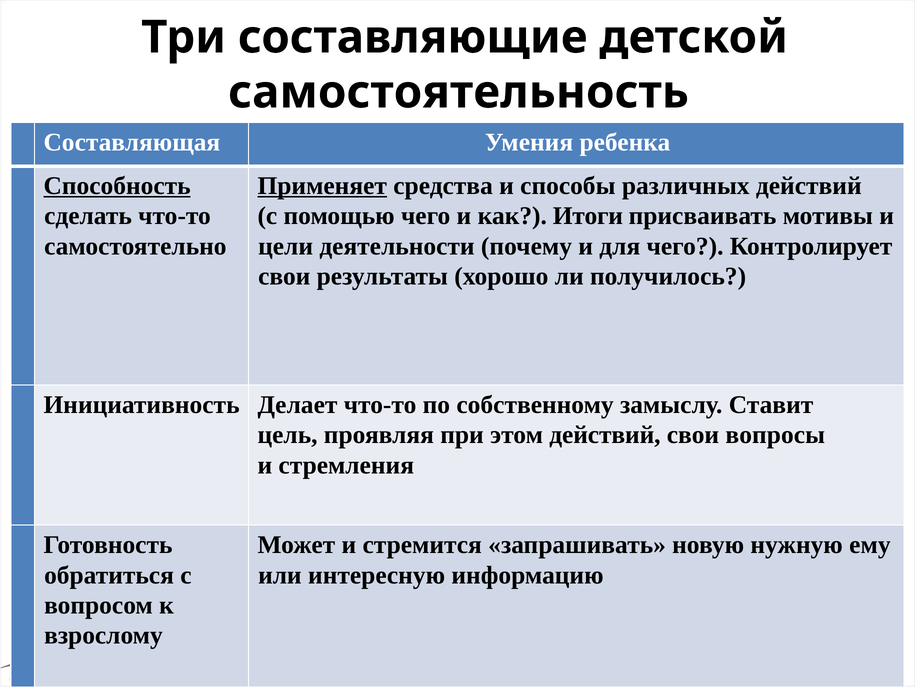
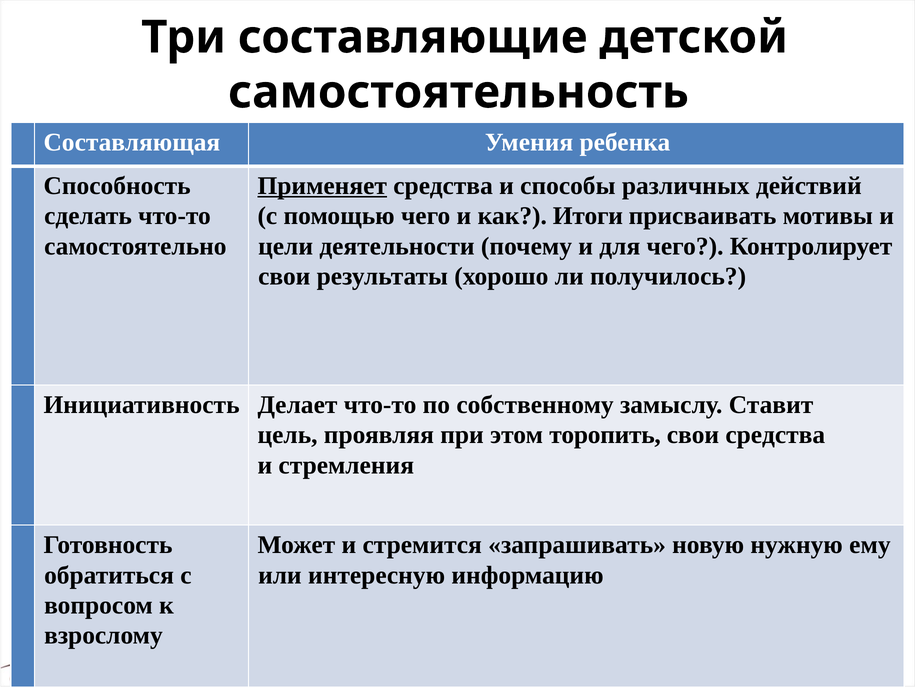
Способность underline: present -> none (117, 186)
этом действий: действий -> торопить (605, 435)
свои вопросы: вопросы -> средства (775, 435)
